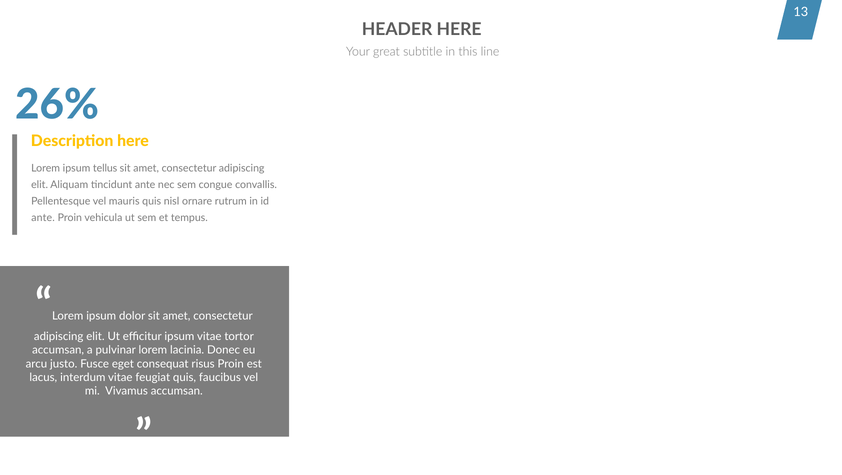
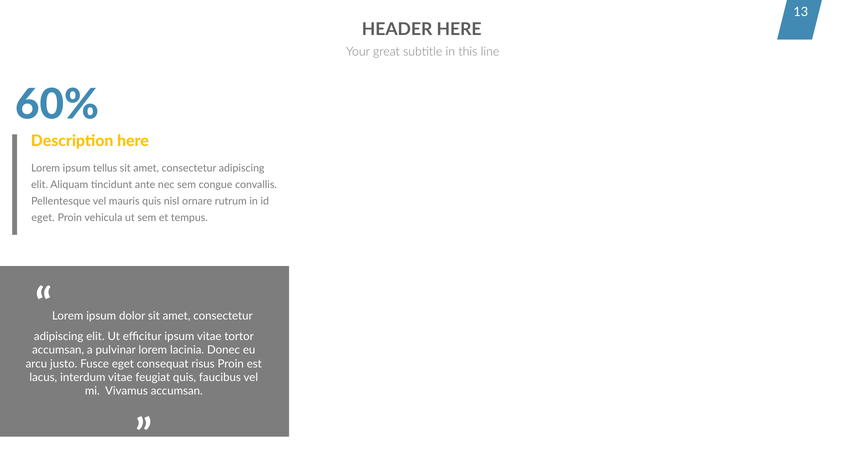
26%: 26% -> 60% (57, 105)
ante: ante -> eget (43, 218)
